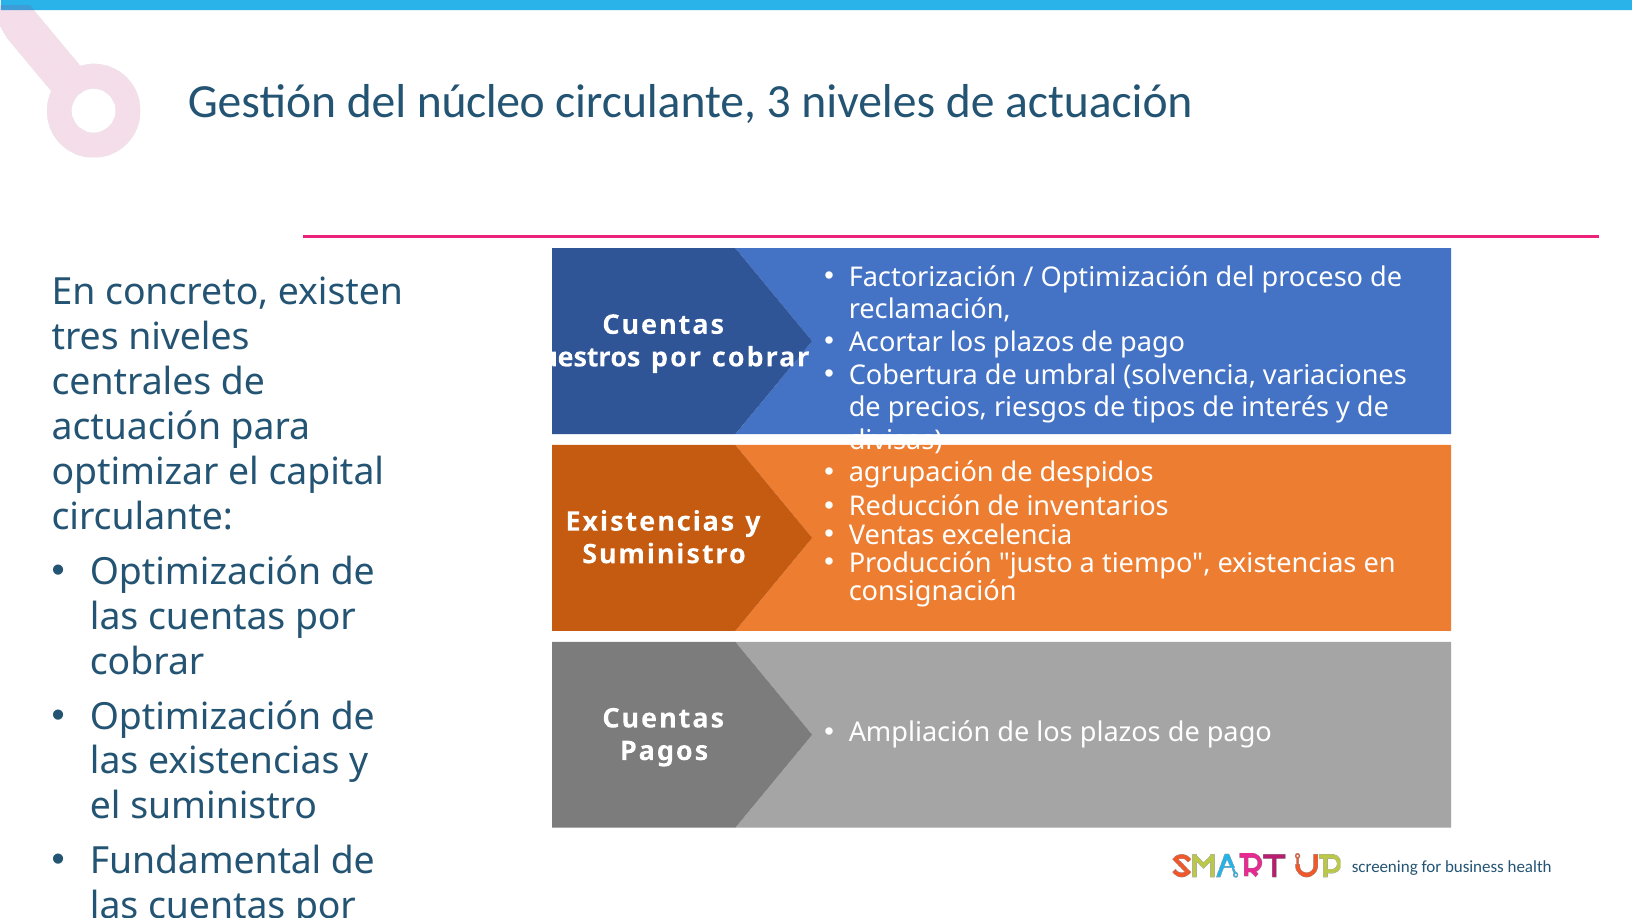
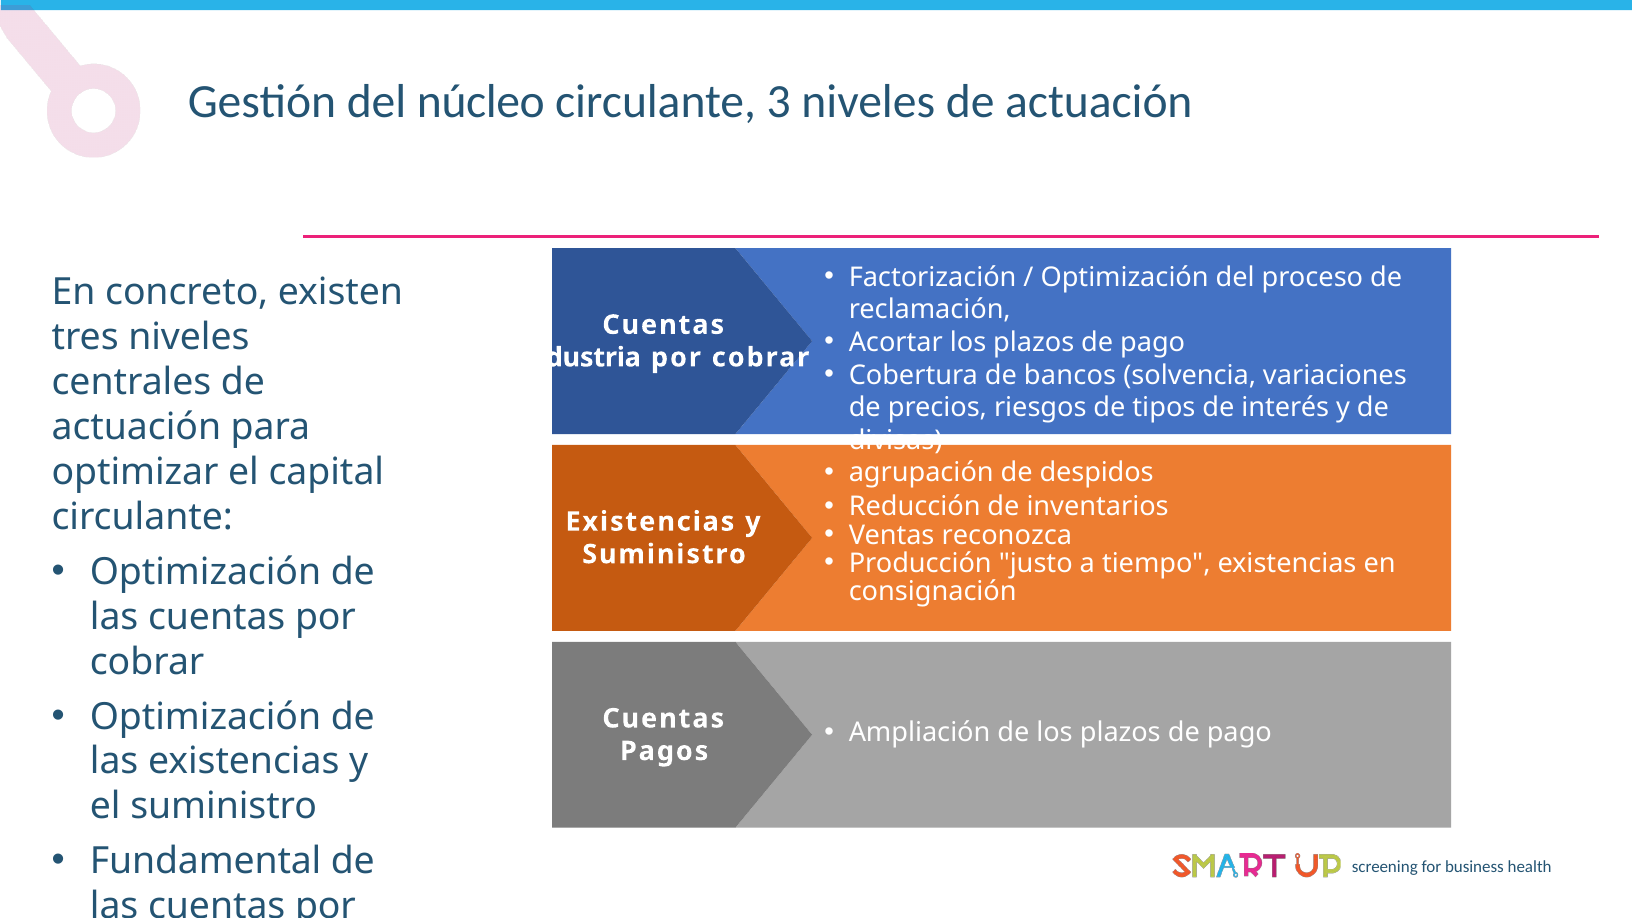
Nuestros: Nuestros -> Industria (579, 358)
umbral: umbral -> bancos (1070, 375)
excelencia: excelencia -> reconozca (1007, 535)
